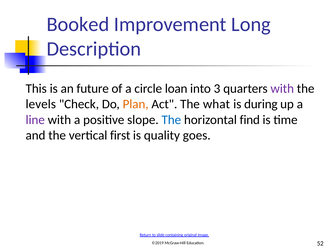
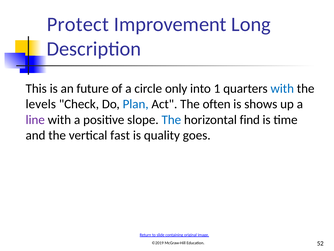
Booked: Booked -> Protect (78, 24)
loan: loan -> only (176, 88)
3: 3 -> 1 (217, 88)
with colour: purple -> blue (282, 88)
Plan colour: orange -> blue (136, 104)
what: what -> often (217, 104)
during: during -> shows (261, 104)
first: first -> fast (120, 135)
